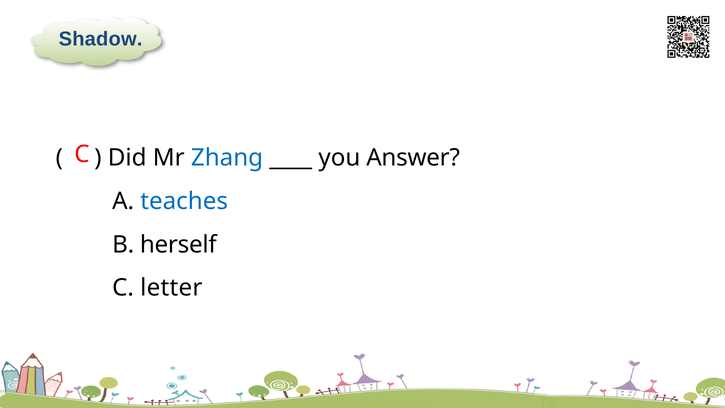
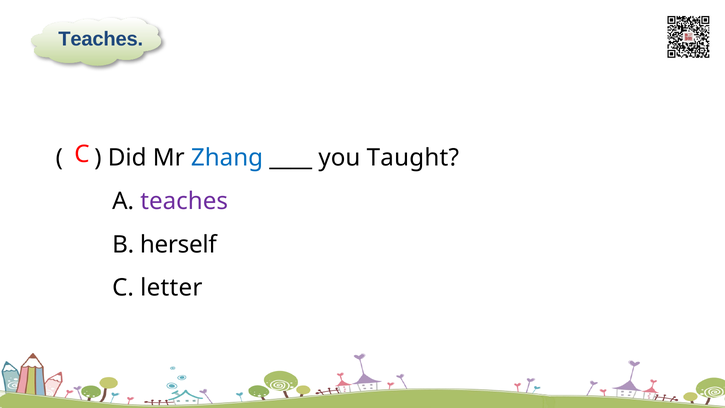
Shadow: Shadow -> Teaches (101, 39)
Answer: Answer -> Taught (413, 158)
teaches colour: blue -> purple (184, 201)
